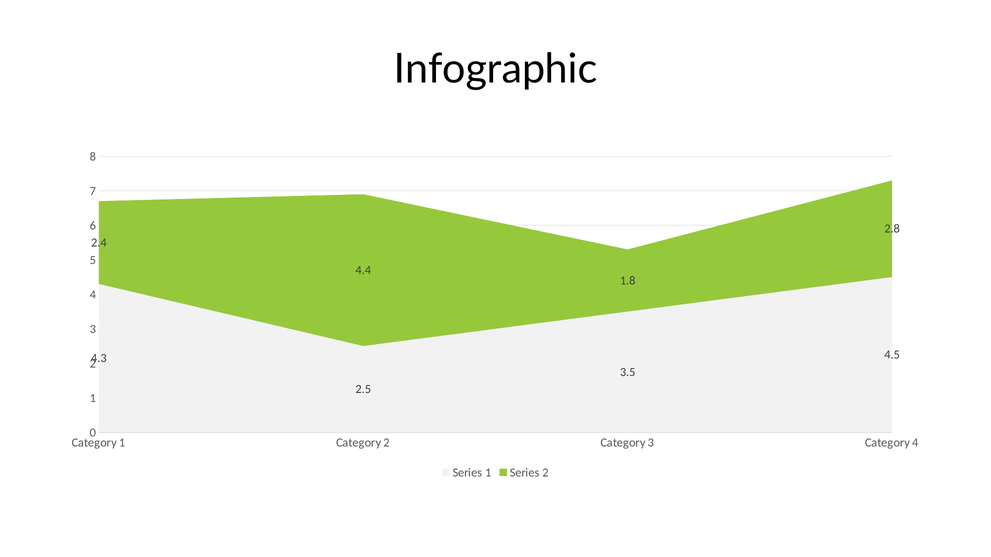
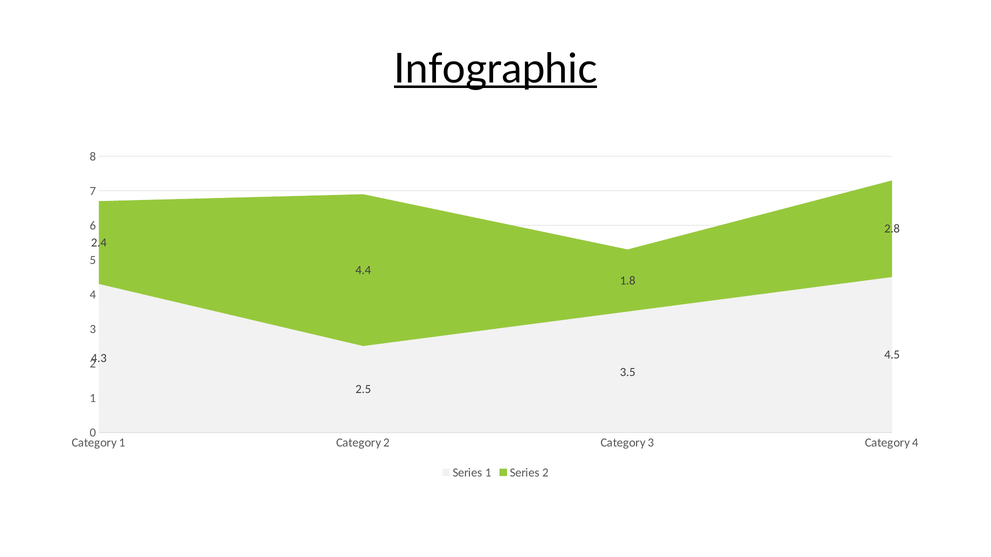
Infographic underline: none -> present (496, 69)
